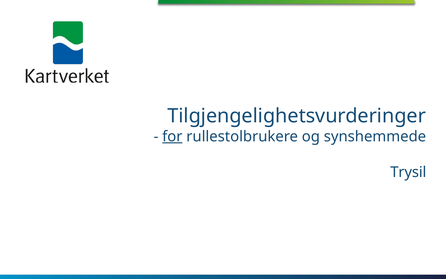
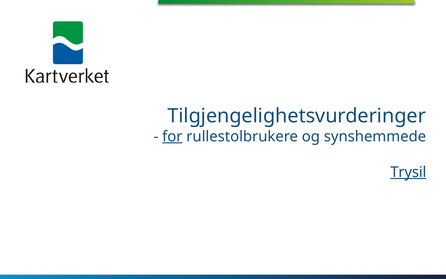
Trysil underline: none -> present (408, 172)
